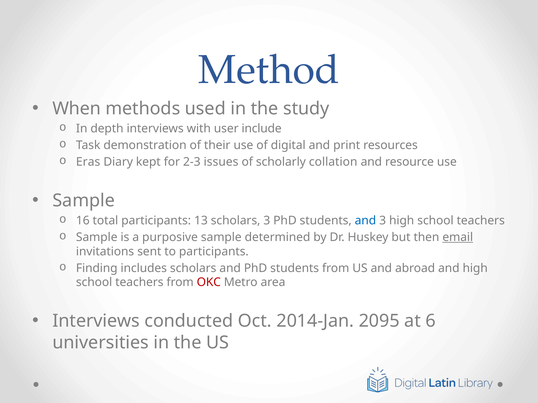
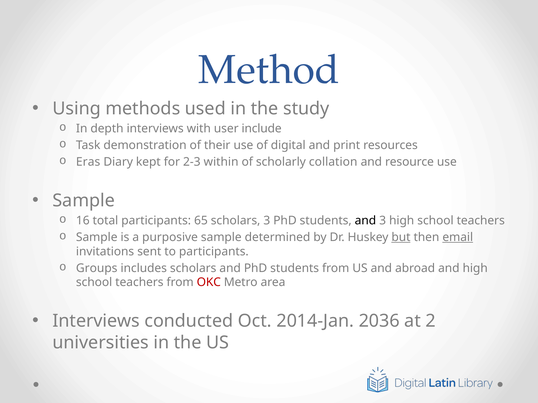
When: When -> Using (77, 109)
issues: issues -> within (221, 162)
13: 13 -> 65 (201, 221)
and colour: blue -> black (365, 221)
but underline: none -> present (401, 237)
Finding: Finding -> Groups (97, 268)
2095: 2095 -> 2036 (379, 321)
6: 6 -> 2 (431, 321)
